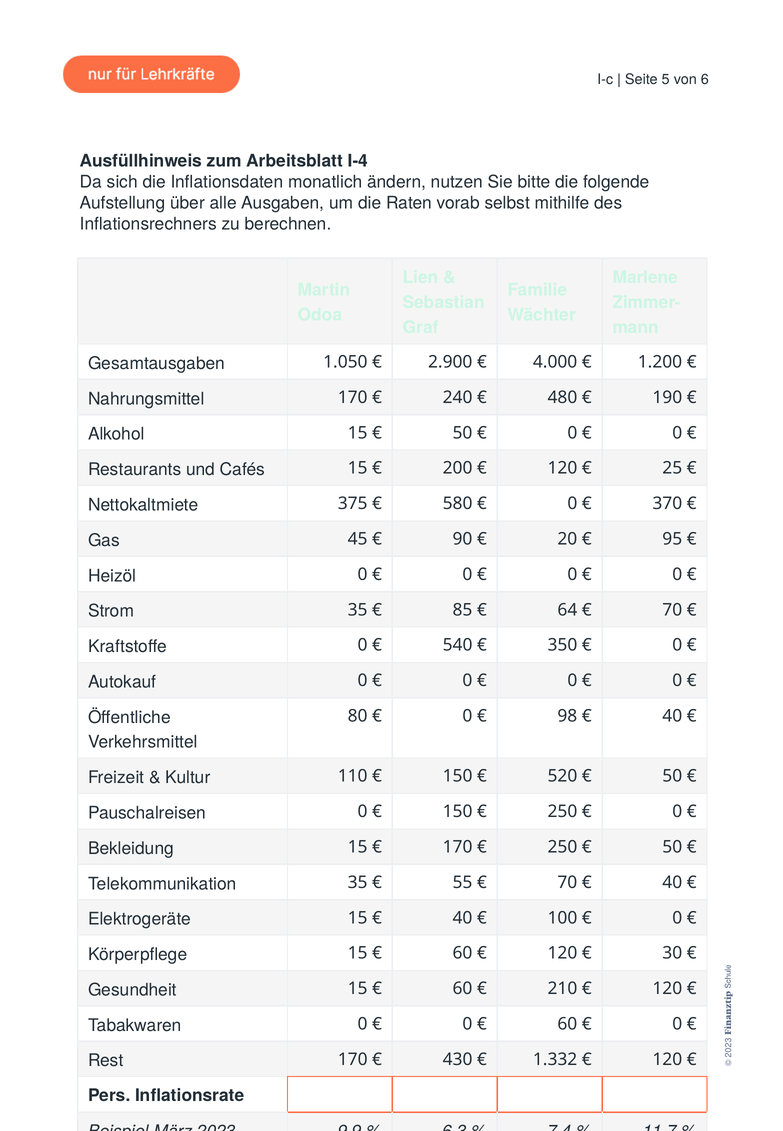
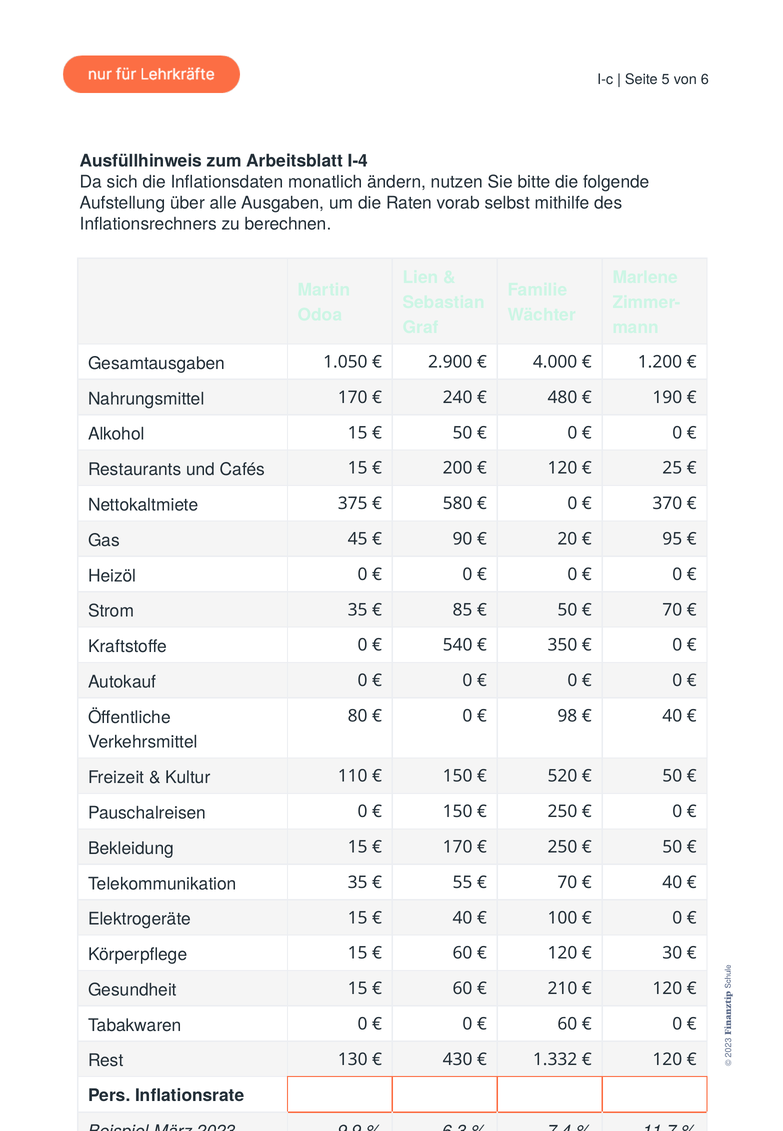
64: 64 -> 50 (567, 610)
Rest 170: 170 -> 130 (353, 1059)
